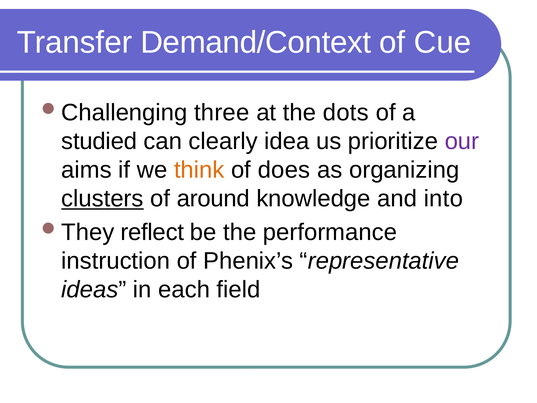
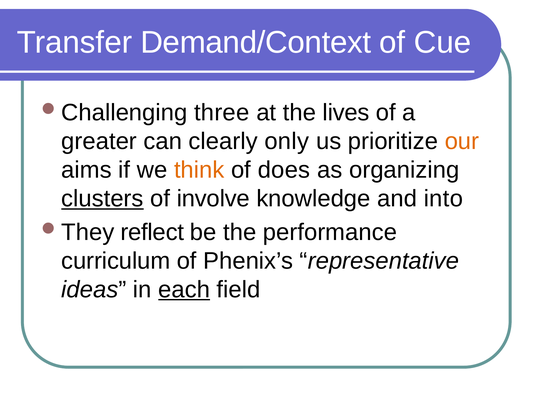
dots: dots -> lives (346, 113)
studied: studied -> greater (99, 141)
idea: idea -> only (287, 141)
our colour: purple -> orange (462, 141)
around: around -> involve (213, 199)
instruction: instruction -> curriculum (116, 261)
each underline: none -> present (184, 289)
